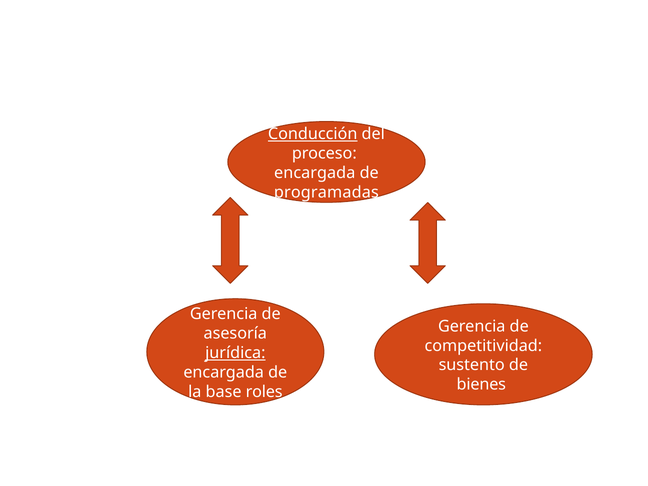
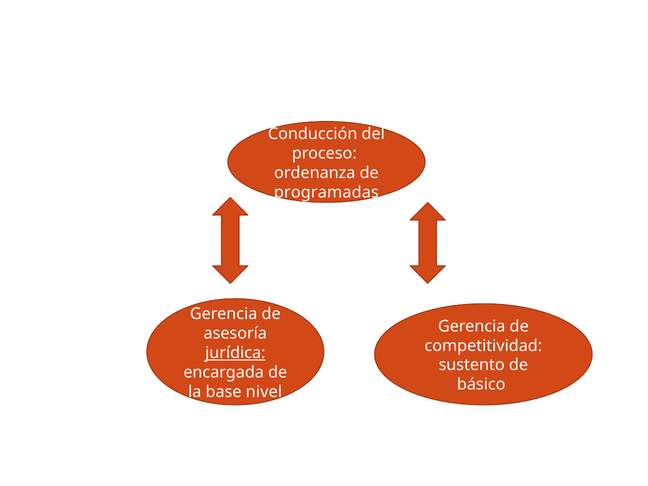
Conducción underline: present -> none (313, 134)
encargada: encargada -> ordenanza (315, 173)
bienes: bienes -> básico (481, 385)
roles: roles -> nivel (264, 392)
